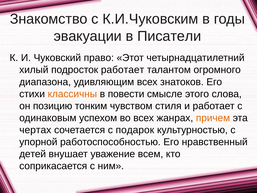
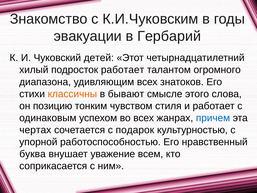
Писатели: Писатели -> Гербарий (169, 36)
право: право -> детей (99, 58)
повести: повести -> бывают (126, 94)
причем colour: orange -> blue (213, 118)
детей: детей -> буква (33, 154)
